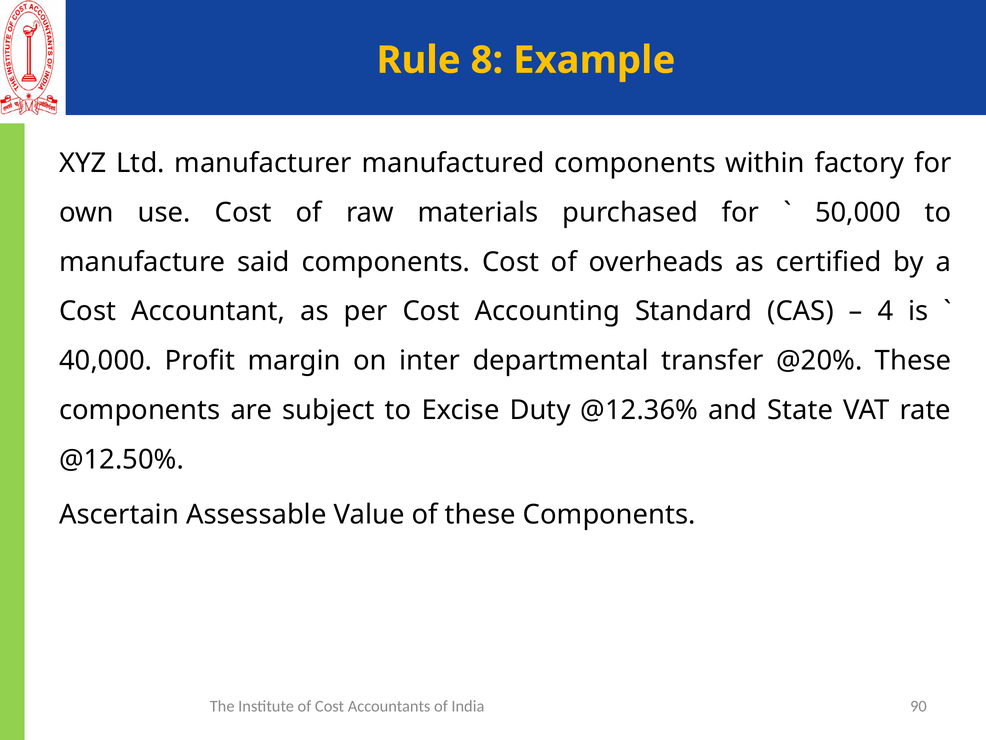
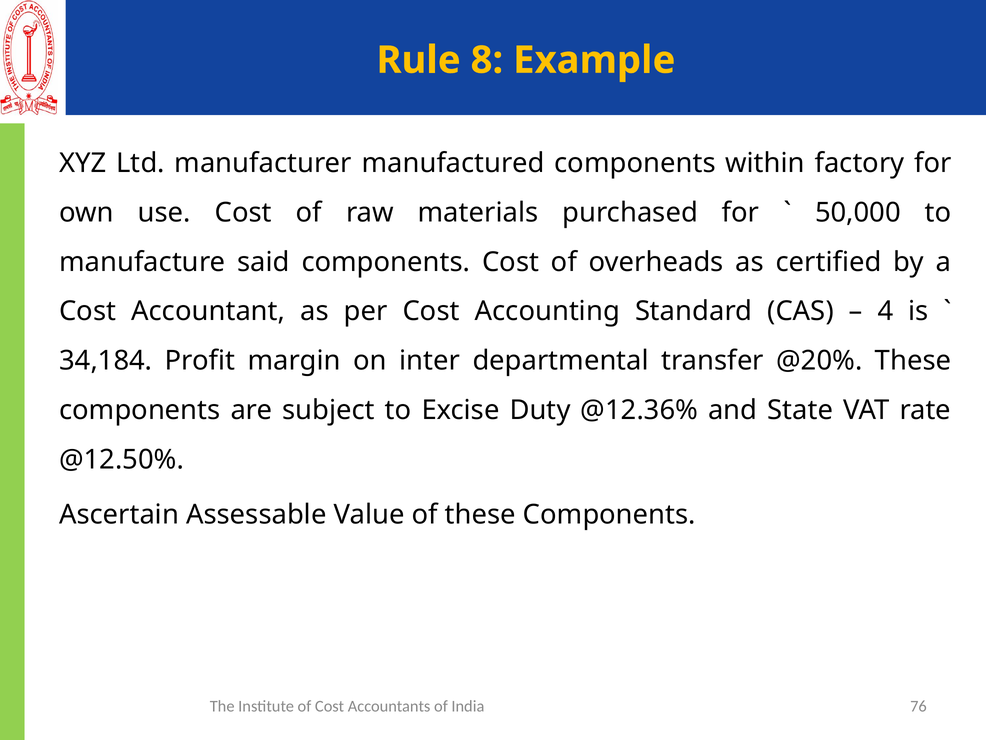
40,000: 40,000 -> 34,184 (106, 361)
90: 90 -> 76 (919, 706)
